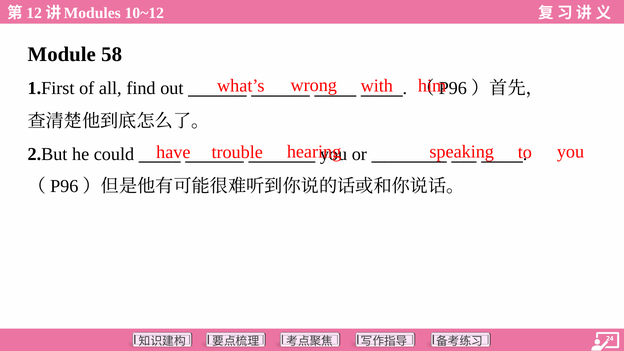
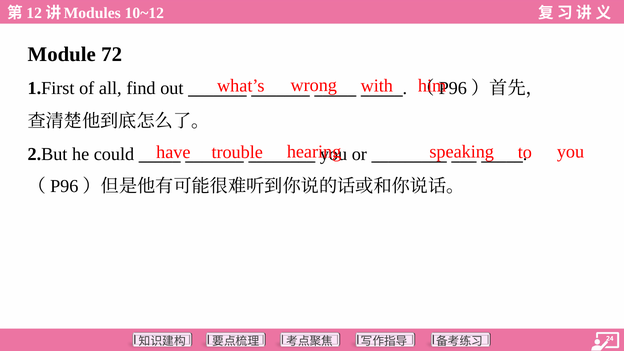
58: 58 -> 72 (112, 54)
